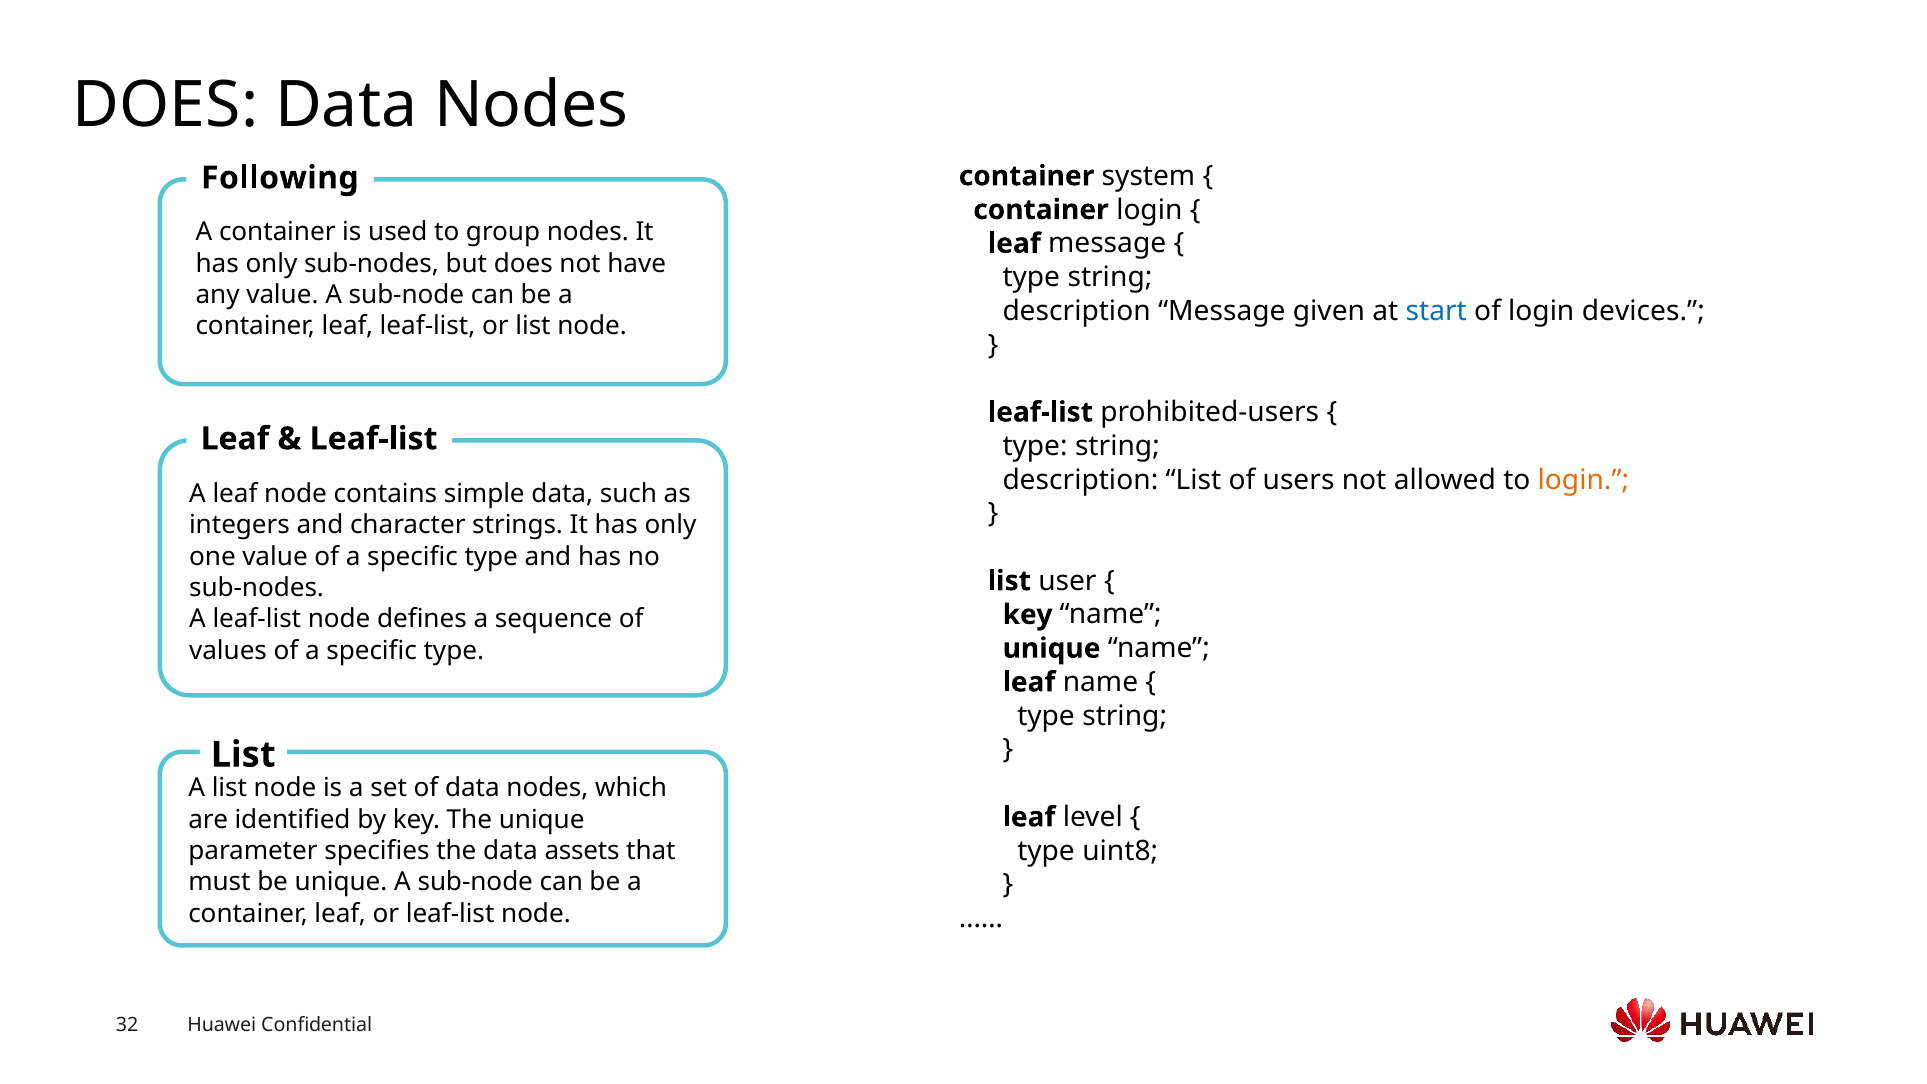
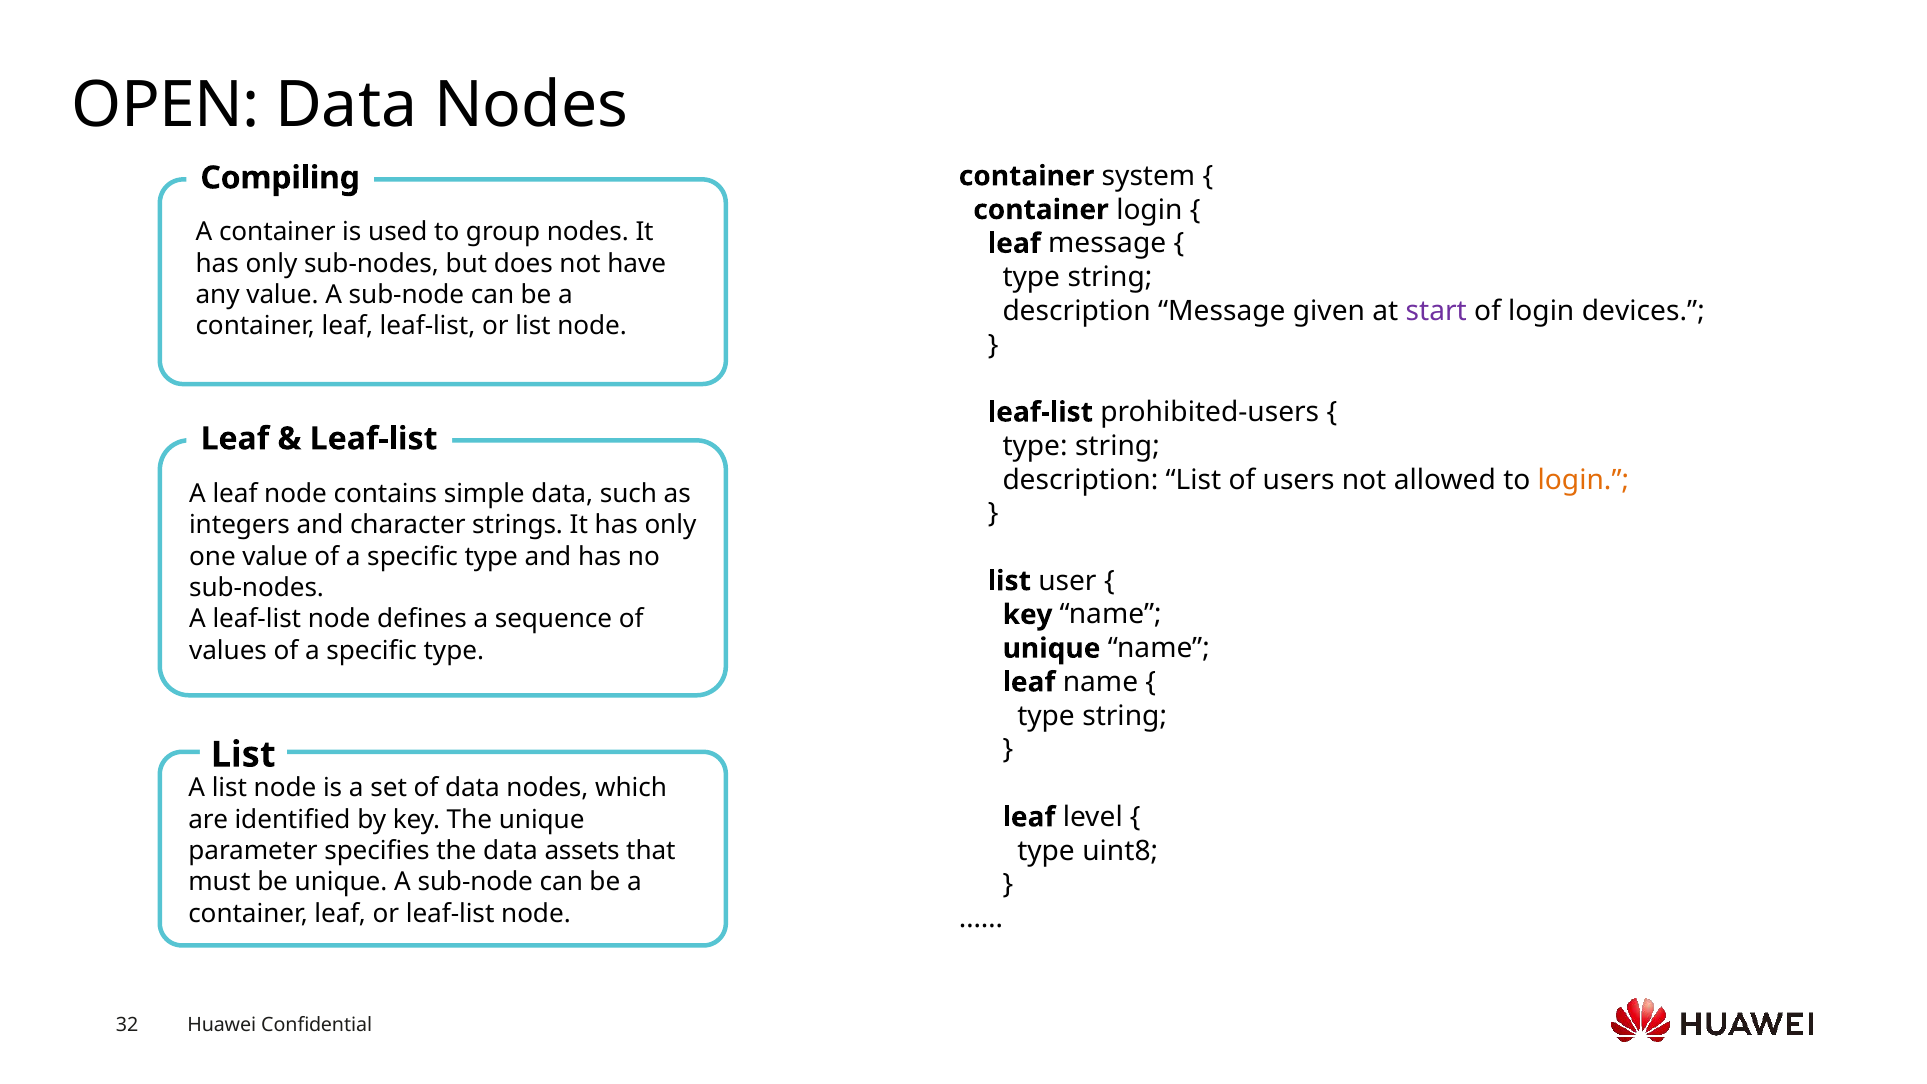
DOES: DOES -> OPEN (166, 105)
Following: Following -> Compiling (280, 178)
start colour: blue -> purple (1436, 311)
